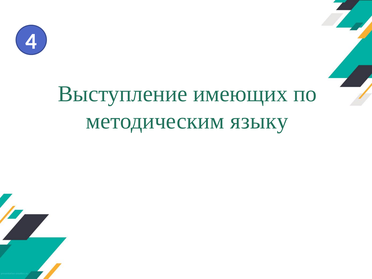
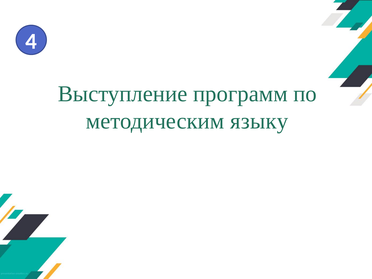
имеющих: имеющих -> программ (240, 94)
